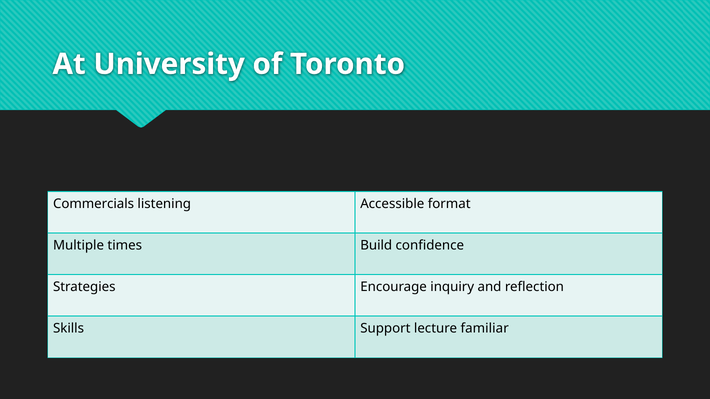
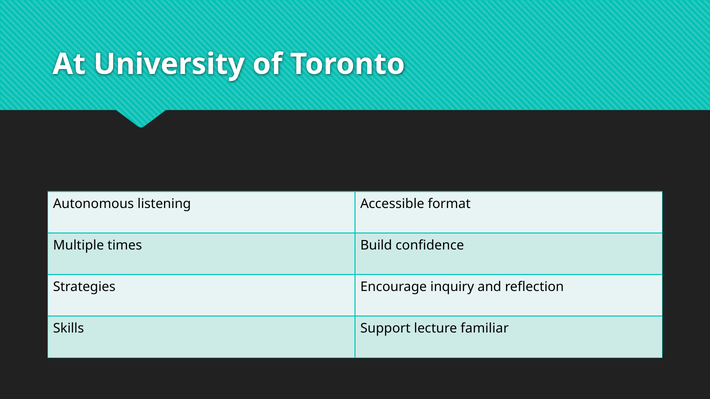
Commercials: Commercials -> Autonomous (94, 204)
